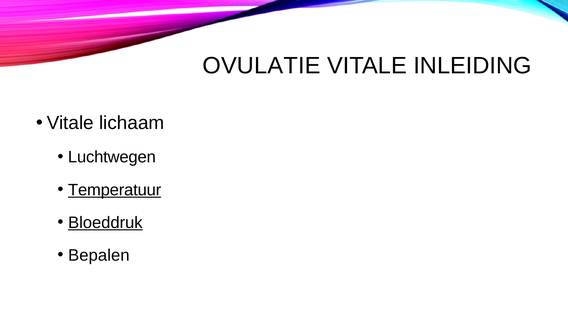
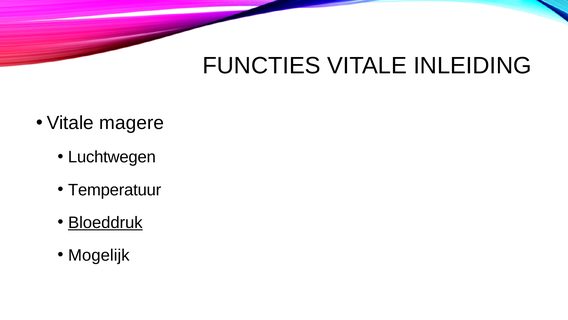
OVULATIE: OVULATIE -> FUNCTIES (262, 66)
lichaam: lichaam -> magere (132, 123)
Temperatuur underline: present -> none (115, 190)
Bepalen: Bepalen -> Mogelijk (99, 255)
